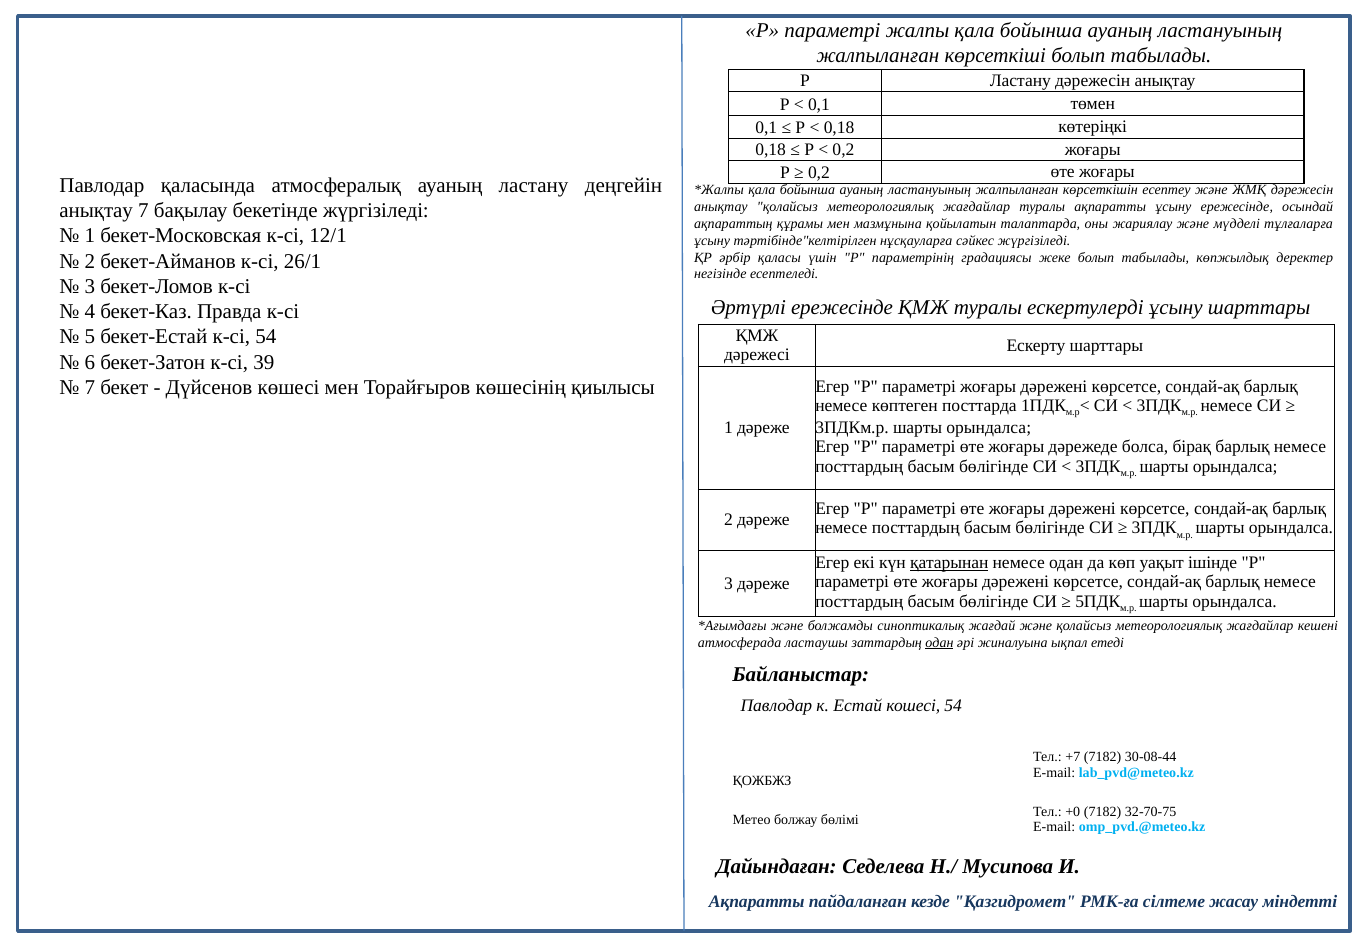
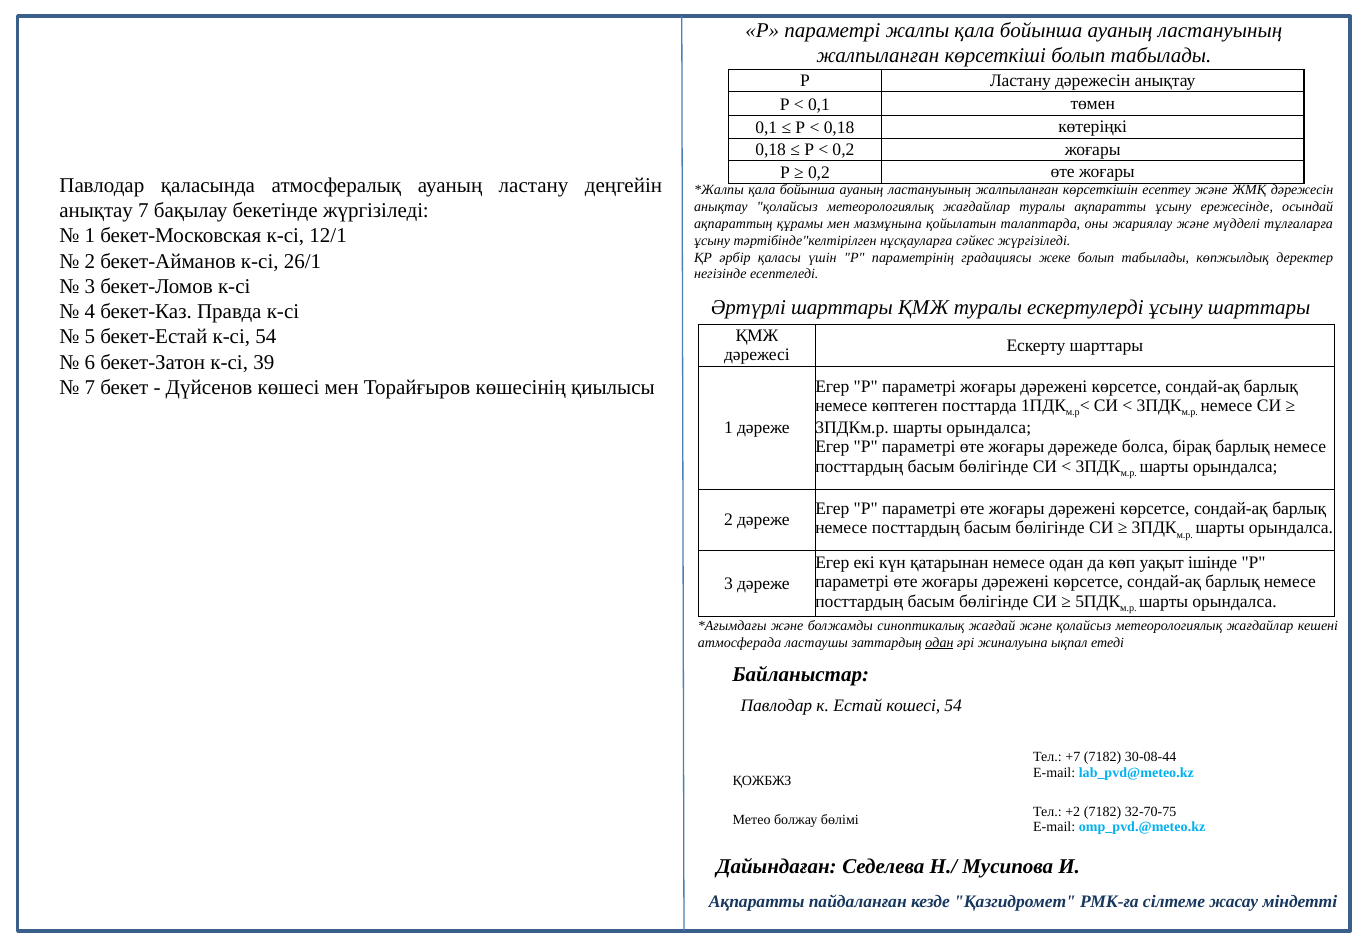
Әртүрлі ережесінде: ережесінде -> шарттары (842, 308)
қатарынан underline: present -> none (949, 563)
+0: +0 -> +2 (1073, 812)
